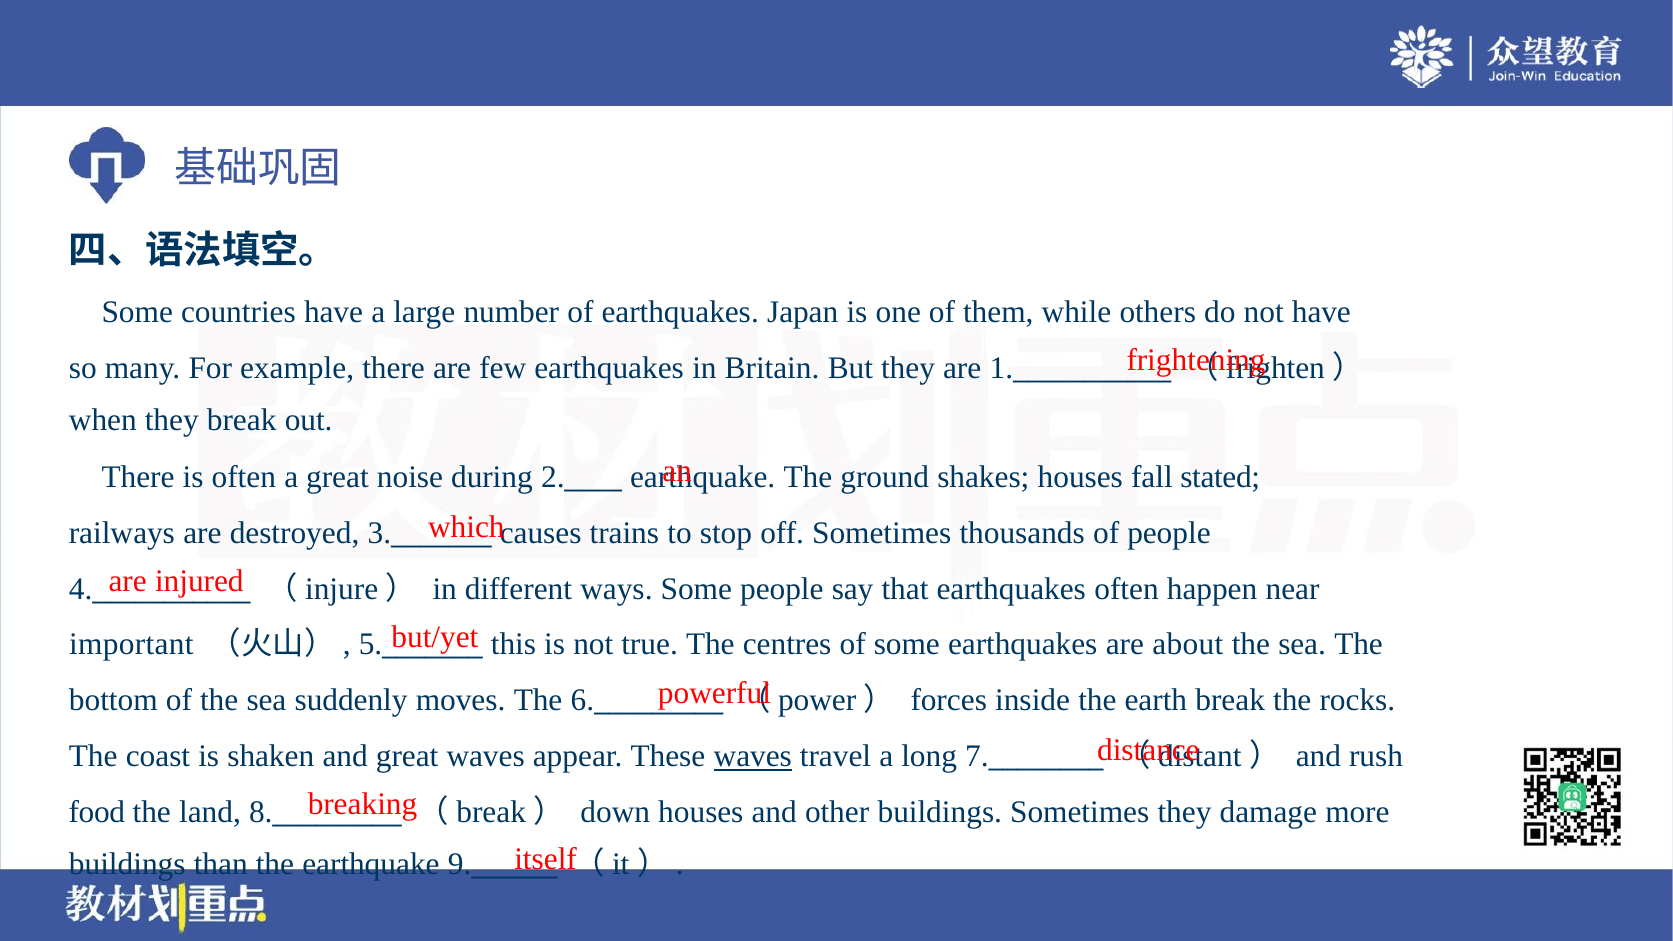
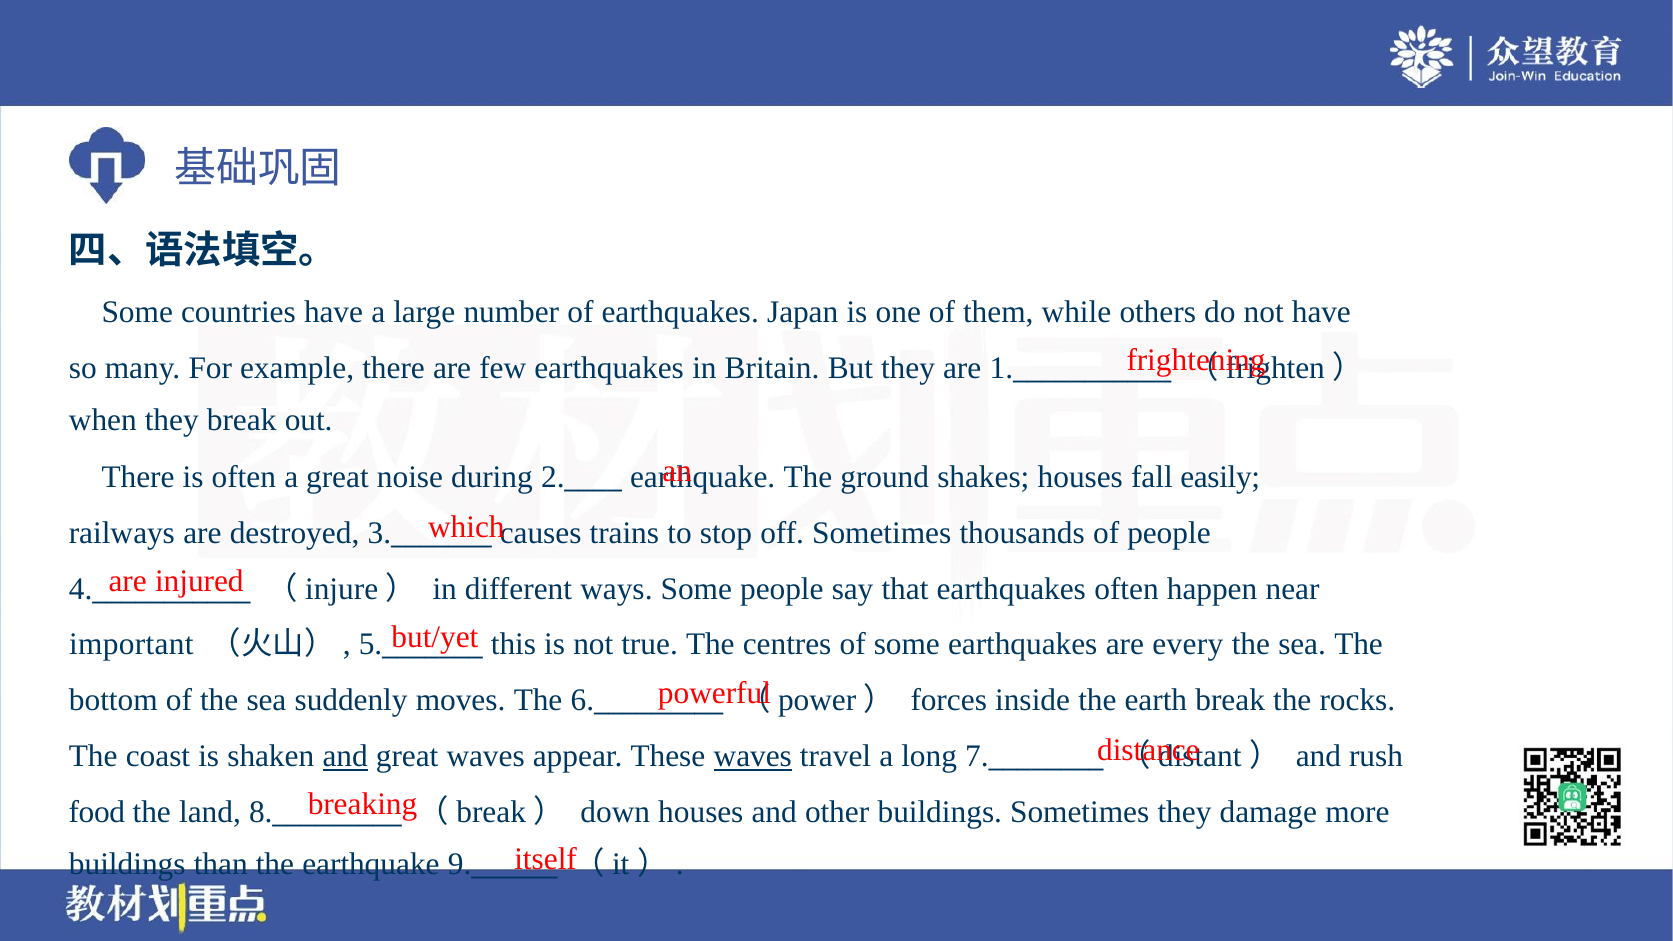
stated: stated -> easily (1220, 477)
about: about -> every (1188, 645)
and underline: none -> present (345, 756)
